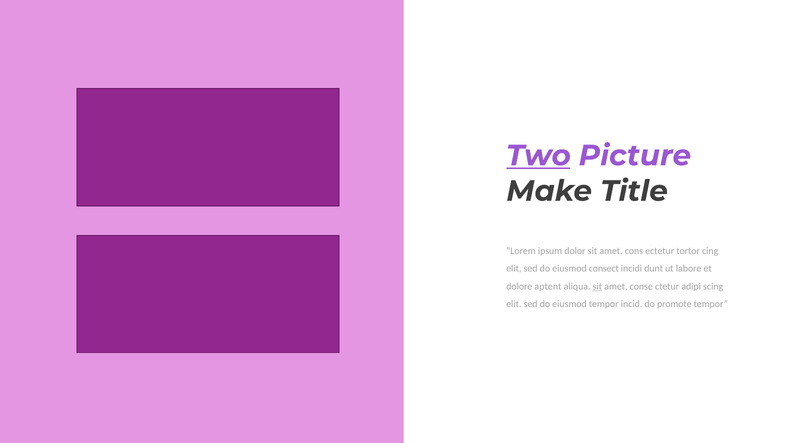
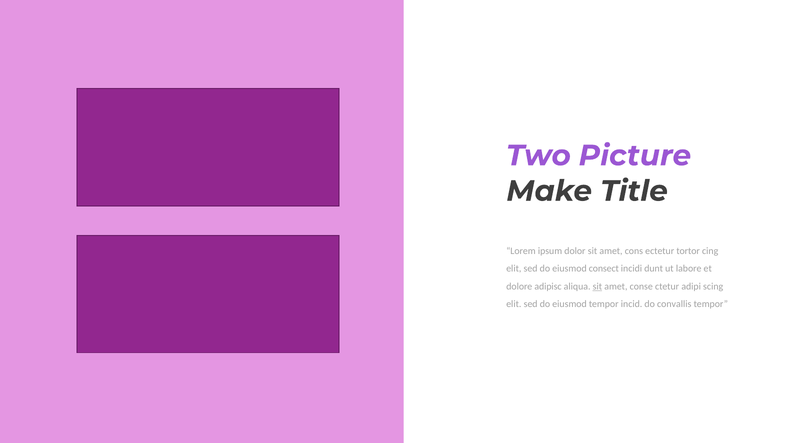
Two underline: present -> none (538, 156)
aptent: aptent -> adipisc (548, 286)
promote: promote -> convallis (674, 304)
